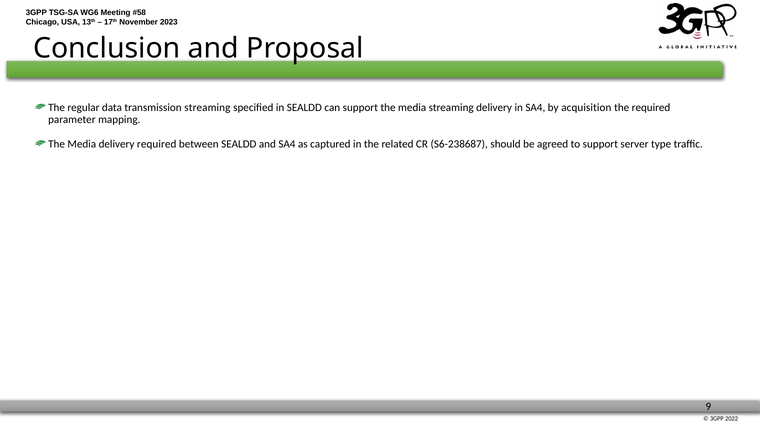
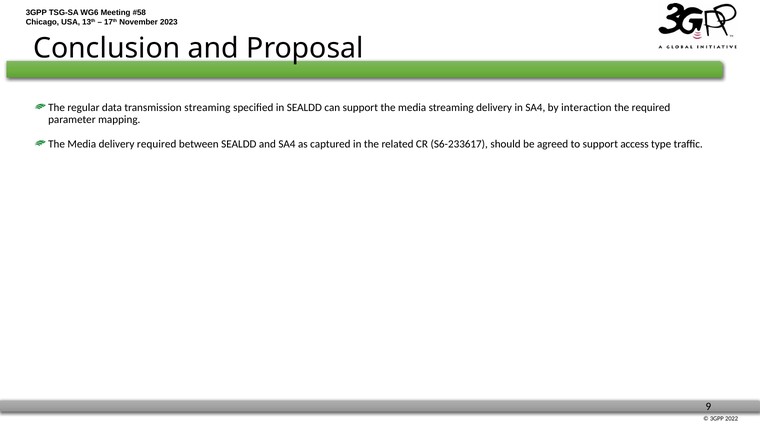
acquisition: acquisition -> interaction (586, 107)
S6-238687: S6-238687 -> S6-233617 (459, 144)
server: server -> access (635, 144)
